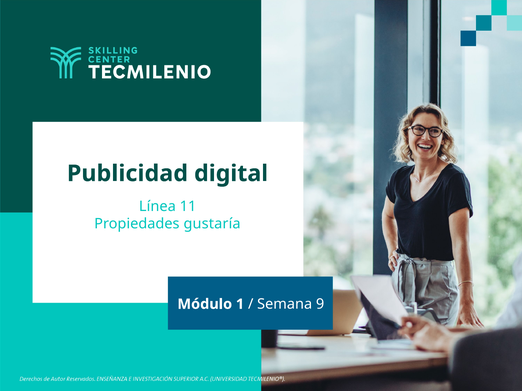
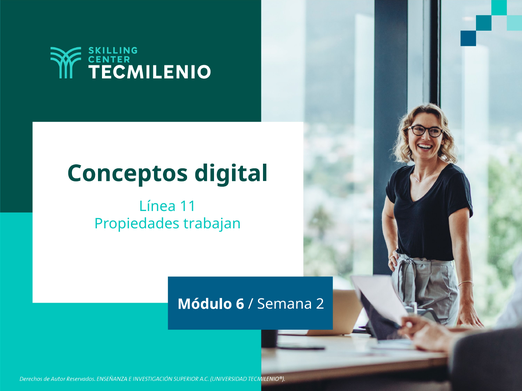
Publicidad: Publicidad -> Conceptos (127, 174)
gustaría: gustaría -> trabajan (212, 224)
1: 1 -> 6 (240, 304)
9: 9 -> 2 (320, 304)
